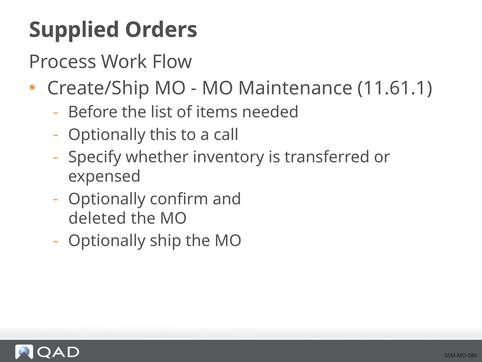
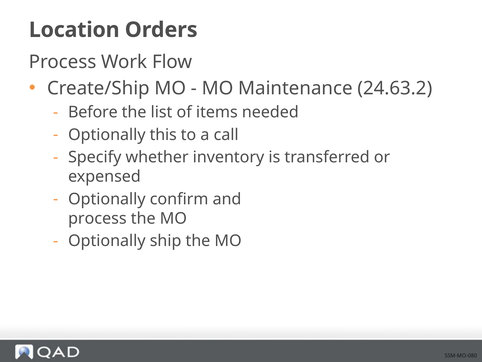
Supplied: Supplied -> Location (74, 30)
11.61.1: 11.61.1 -> 24.63.2 (395, 88)
deleted: deleted -> process (97, 218)
